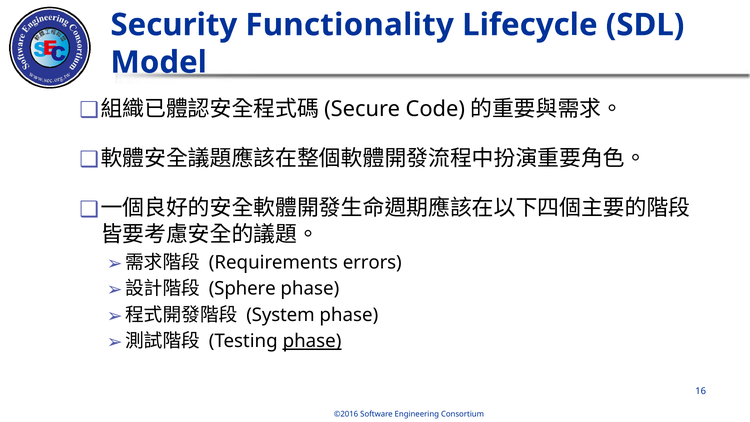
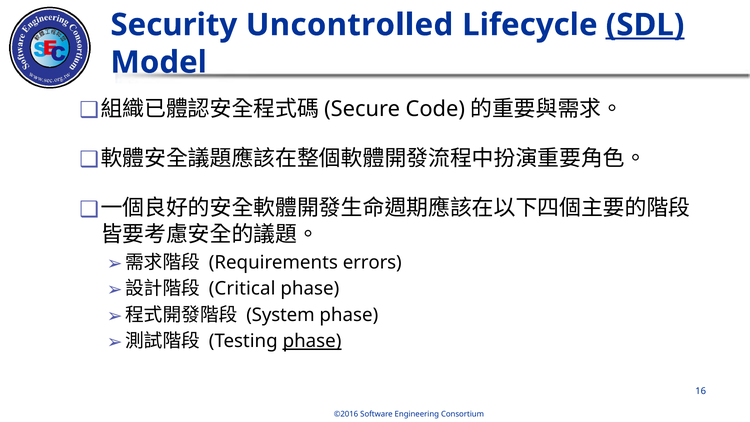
Functionality: Functionality -> Uncontrolled (350, 25)
SDL underline: none -> present (645, 25)
Sphere: Sphere -> Critical (242, 289)
